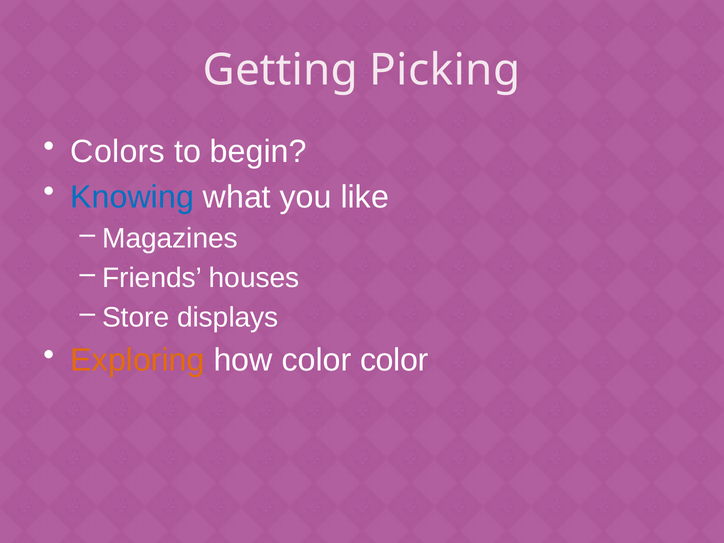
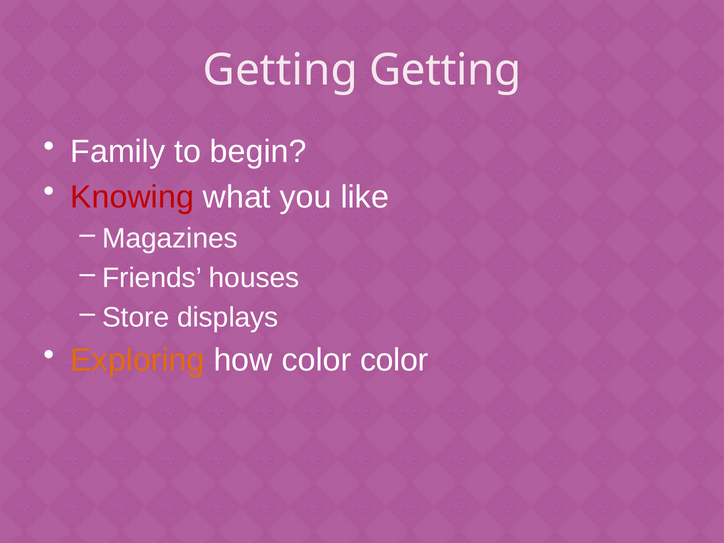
Getting Picking: Picking -> Getting (445, 70)
Colors: Colors -> Family (118, 152)
Knowing colour: blue -> red (132, 197)
